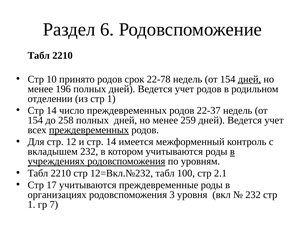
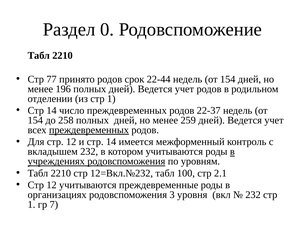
6: 6 -> 0 (107, 30)
10: 10 -> 77 (52, 79)
22-78: 22-78 -> 22-44 (159, 79)
дней underline: present -> none (249, 79)
17: 17 -> 12 (52, 185)
